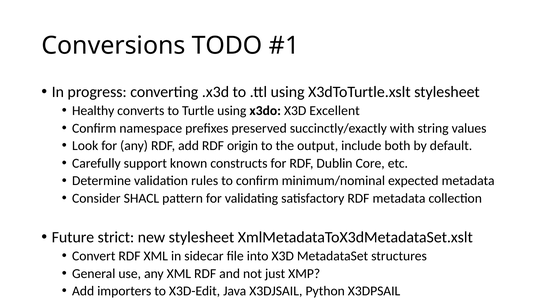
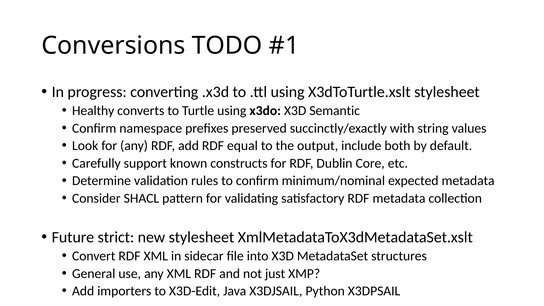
Excellent: Excellent -> Semantic (335, 111)
origin: origin -> equal (242, 146)
